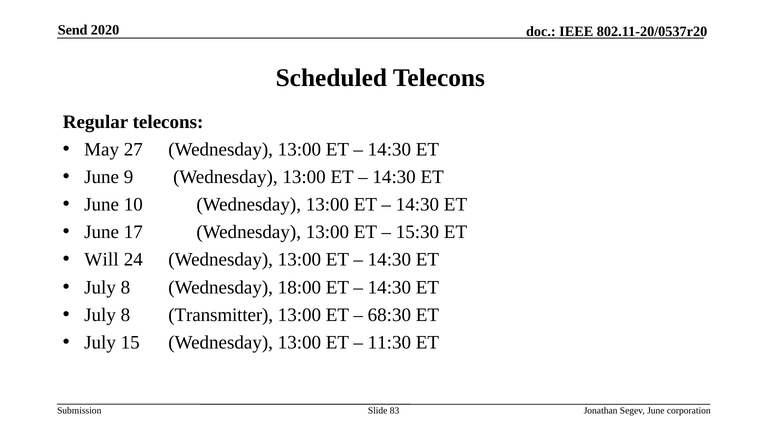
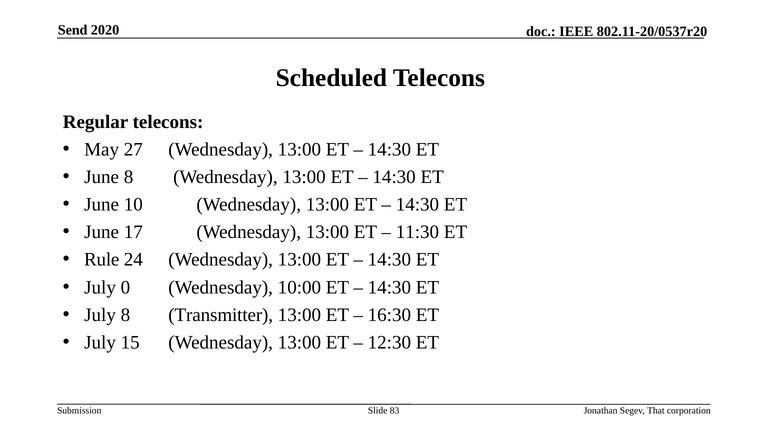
June 9: 9 -> 8 (129, 177)
15:30: 15:30 -> 11:30 (417, 232)
Will: Will -> Rule (102, 260)
8: 8 -> 0 (125, 287)
18:00: 18:00 -> 10:00 (299, 287)
68:30: 68:30 -> 16:30 (389, 315)
11:30: 11:30 -> 12:30 (389, 343)
Segev June: June -> That (656, 411)
